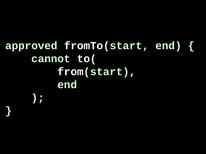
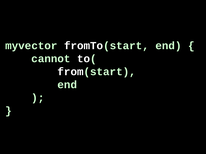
approved: approved -> myvector (31, 46)
